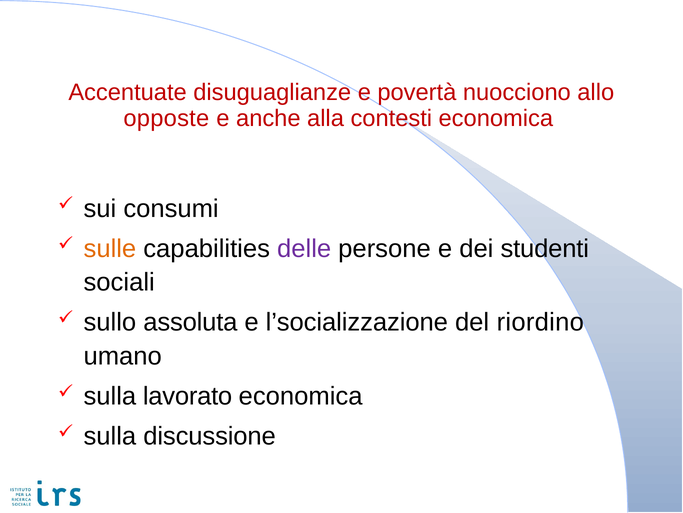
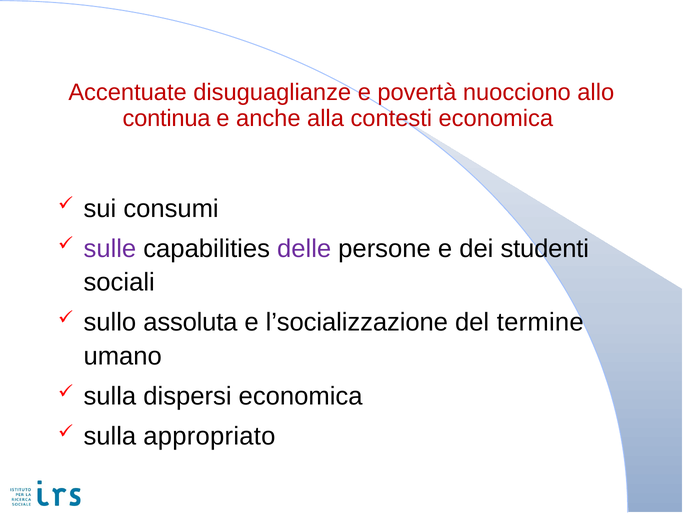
opposte: opposte -> continua (167, 118)
sulle colour: orange -> purple (110, 248)
riordino: riordino -> termine (540, 322)
lavorato: lavorato -> dispersi (187, 396)
discussione: discussione -> appropriato (209, 436)
